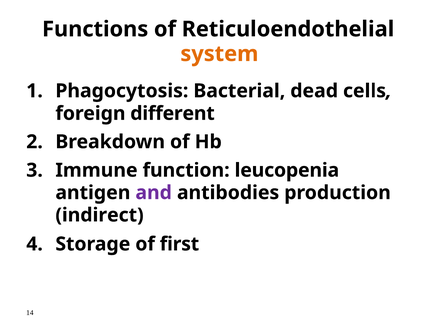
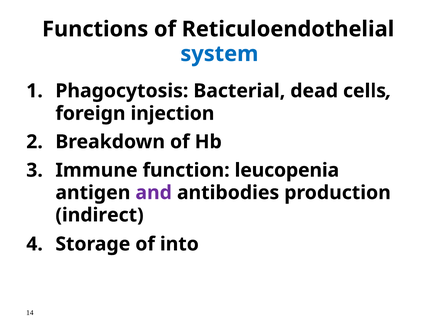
system colour: orange -> blue (219, 54)
different: different -> injection (172, 113)
first: first -> into (179, 244)
